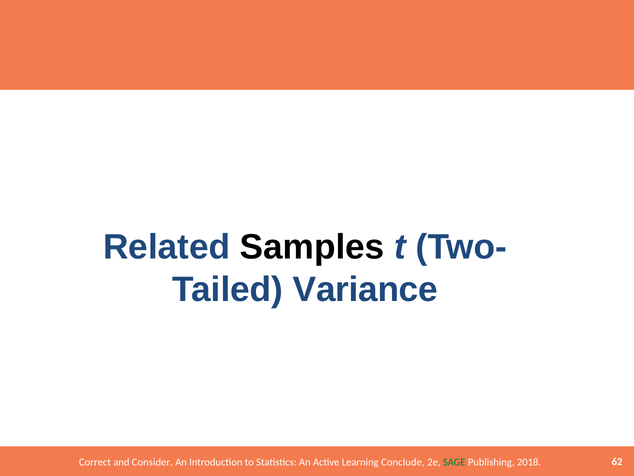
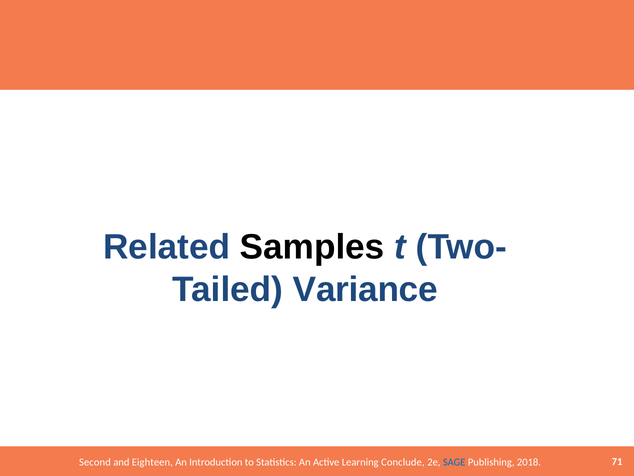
Correct: Correct -> Second (95, 462)
Consider: Consider -> Eighteen (152, 462)
SAGE colour: green -> blue (454, 462)
62: 62 -> 71 (617, 461)
